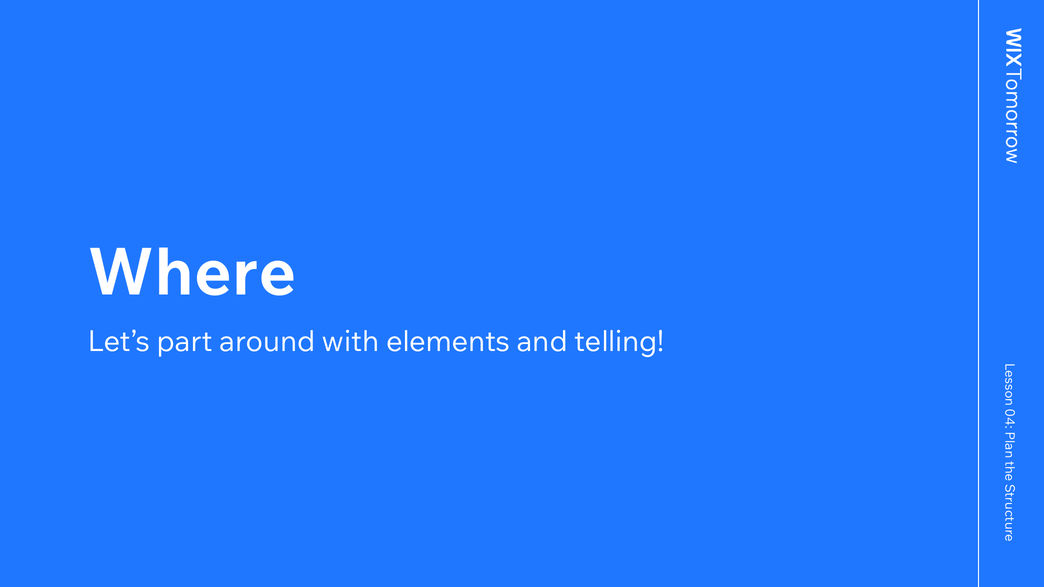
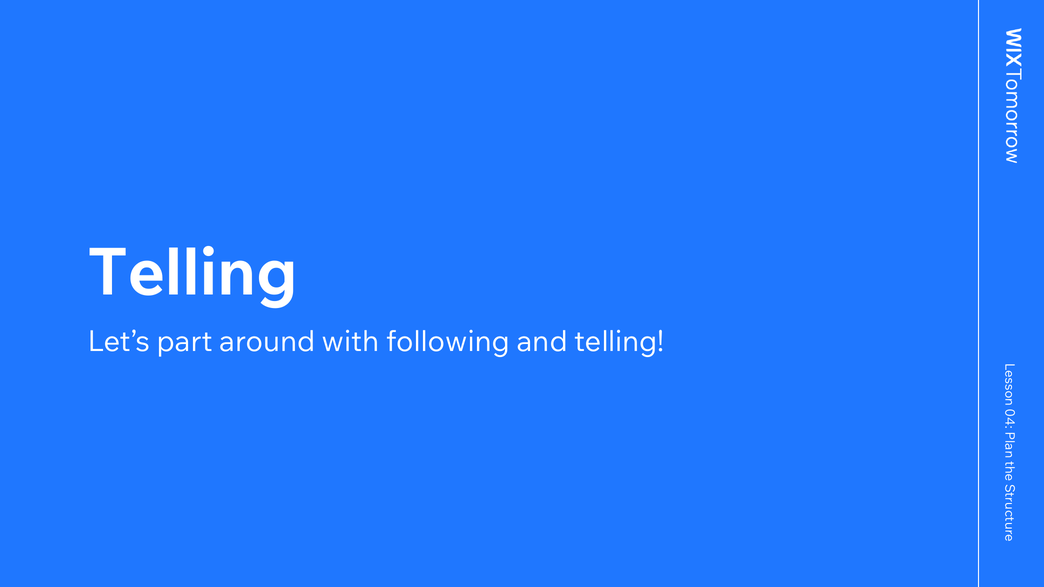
Where: Where -> Telling (193, 273)
elements: elements -> following (448, 342)
